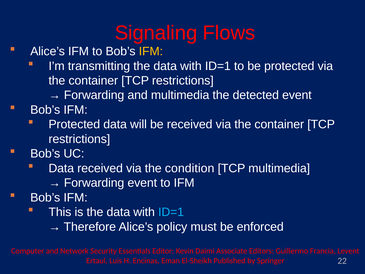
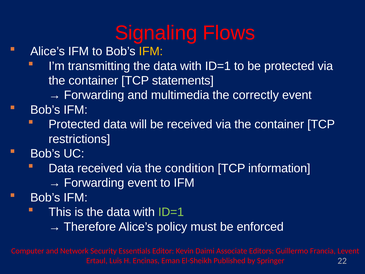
restrictions: restrictions -> statements (183, 81)
detected: detected -> correctly (256, 95)
TCP multimedia: multimedia -> information (279, 168)
ID=1 colour: light blue -> light green (171, 212)
